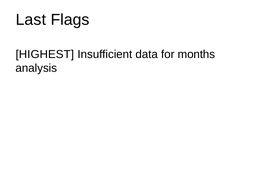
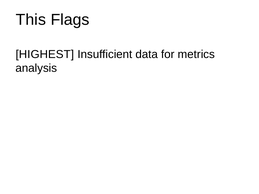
Last: Last -> This (31, 20)
months: months -> metrics (196, 54)
